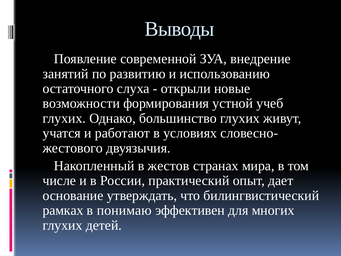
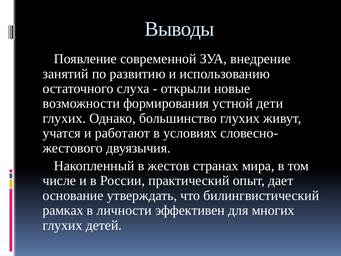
учеб: учеб -> дети (270, 103)
понимаю: понимаю -> личности (124, 210)
